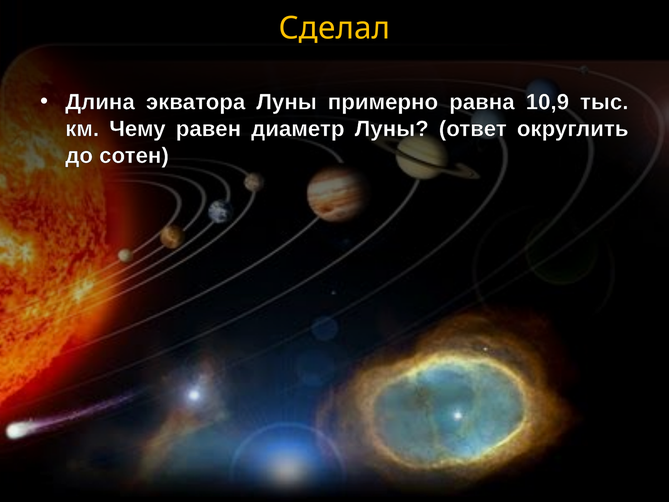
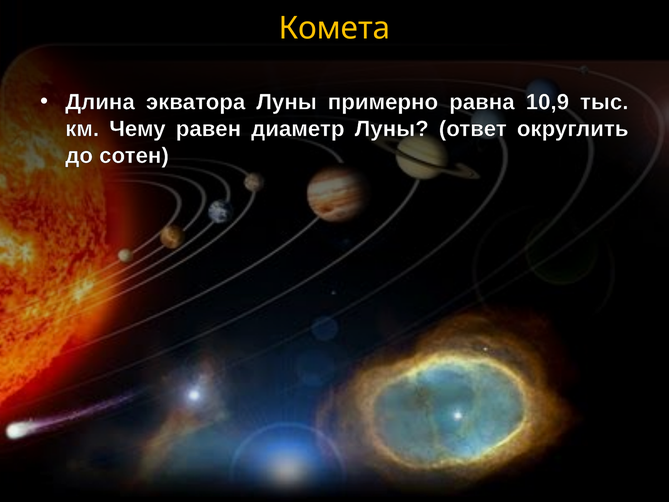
Сделал: Сделал -> Комета (335, 28)
